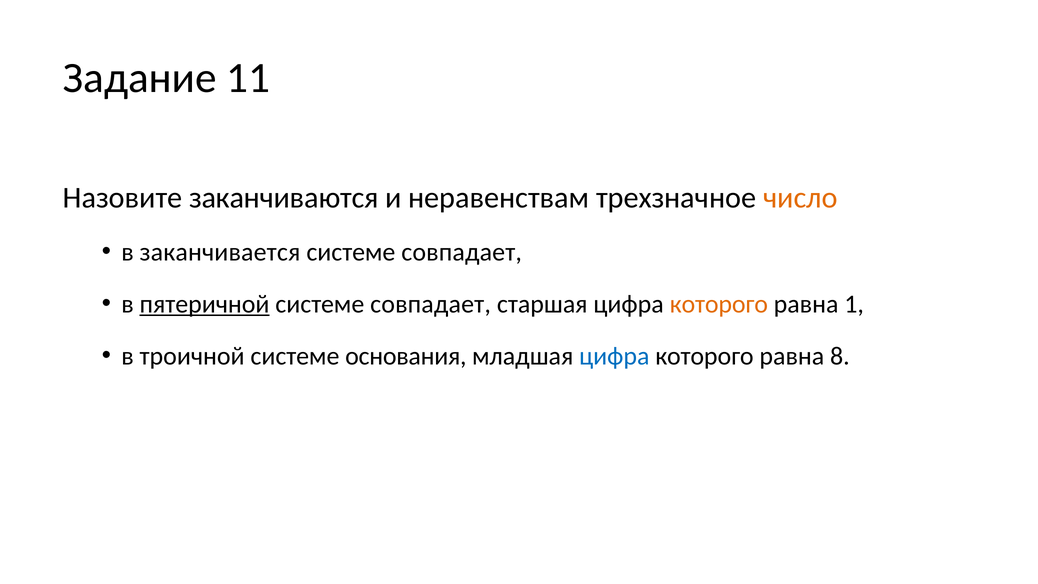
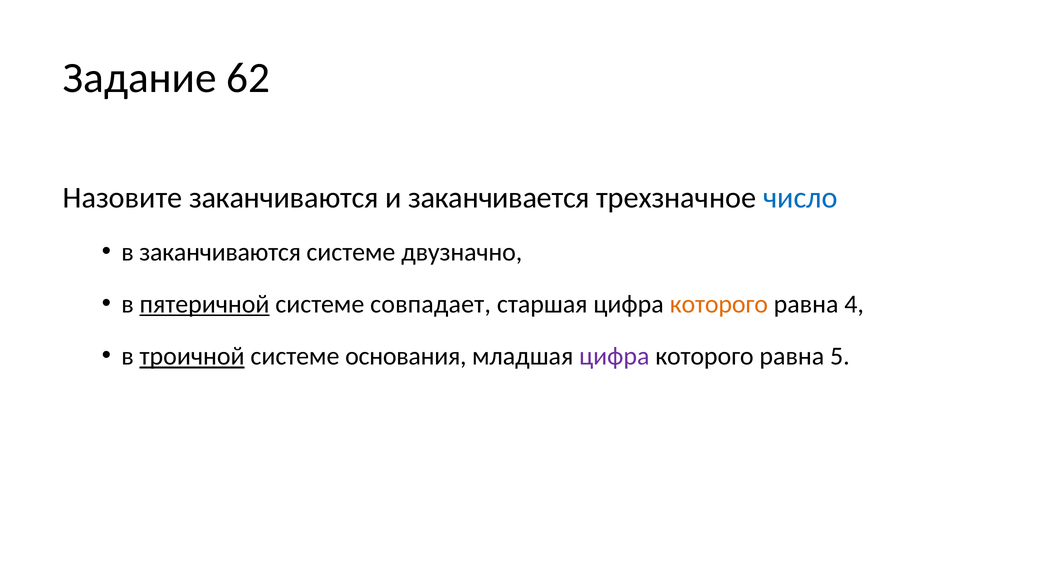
11: 11 -> 62 (248, 78)
неравенствам: неравенствам -> заканчивается (499, 198)
число colour: orange -> blue (800, 198)
в заканчивается: заканчивается -> заканчиваются (220, 252)
совпадает: совпадает -> двузначно (462, 252)
1: 1 -> 4 (854, 304)
троичной underline: none -> present (192, 356)
цифра colour: blue -> purple (614, 356)
8: 8 -> 5 (840, 356)
